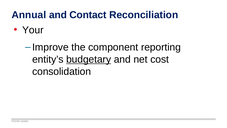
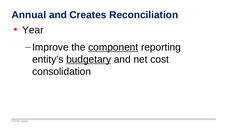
Contact: Contact -> Creates (88, 15)
Your: Your -> Year (33, 30)
component underline: none -> present (113, 47)
